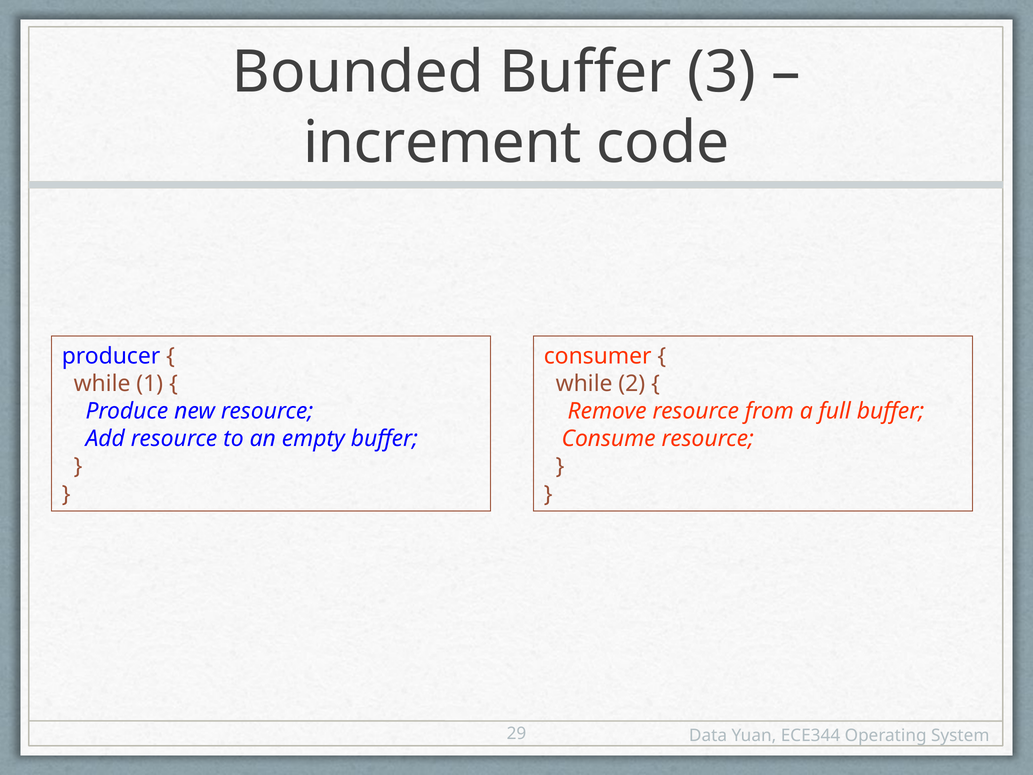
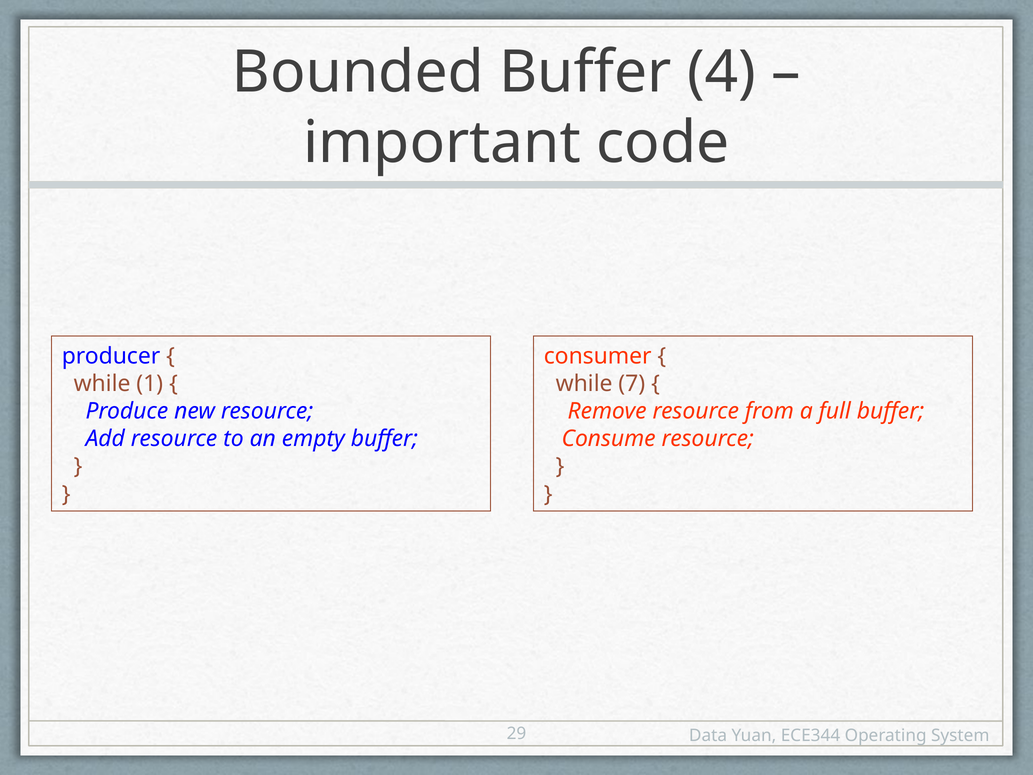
3: 3 -> 4 (722, 72)
increment: increment -> important (442, 143)
2: 2 -> 7 (632, 384)
